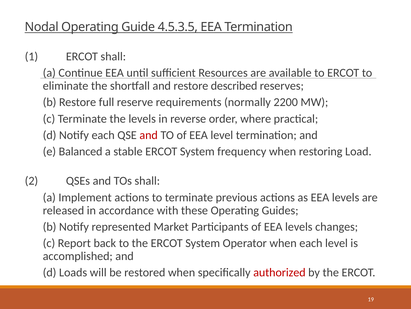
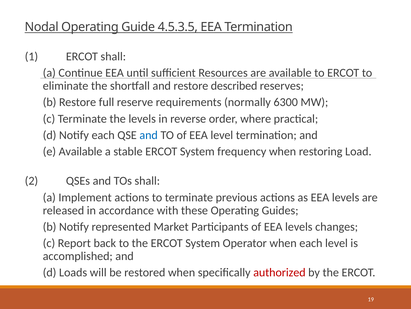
2200: 2200 -> 6300 (286, 102)
and colour: red -> blue (149, 135)
e Balanced: Balanced -> Available (81, 151)
